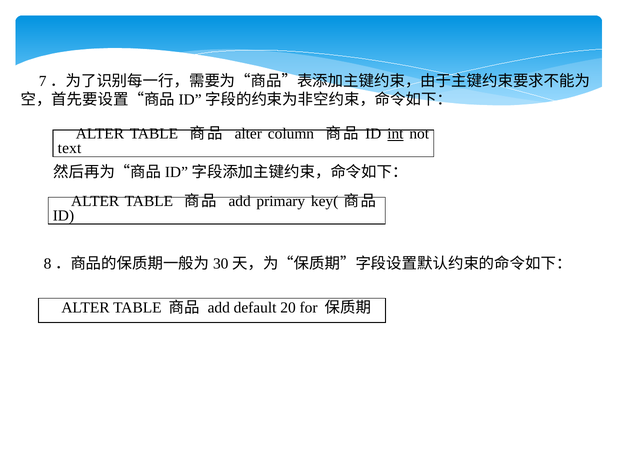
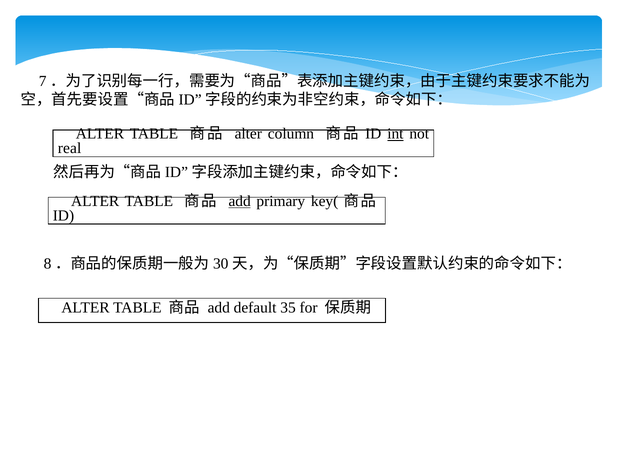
text: text -> real (70, 148)
add underline: none -> present (240, 201)
20: 20 -> 35 (288, 308)
